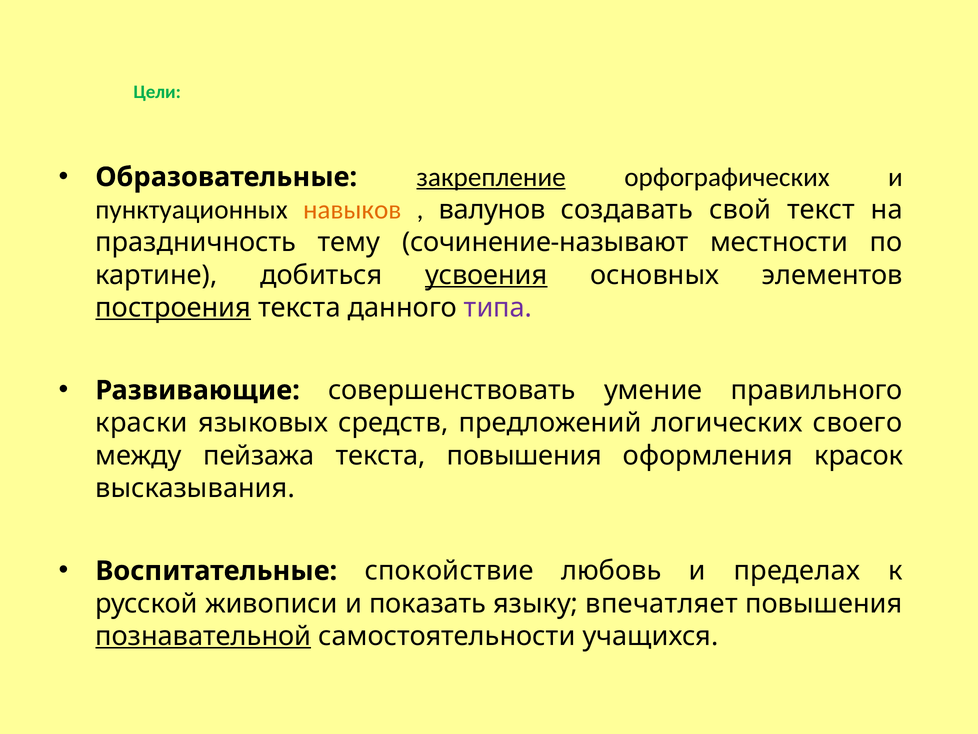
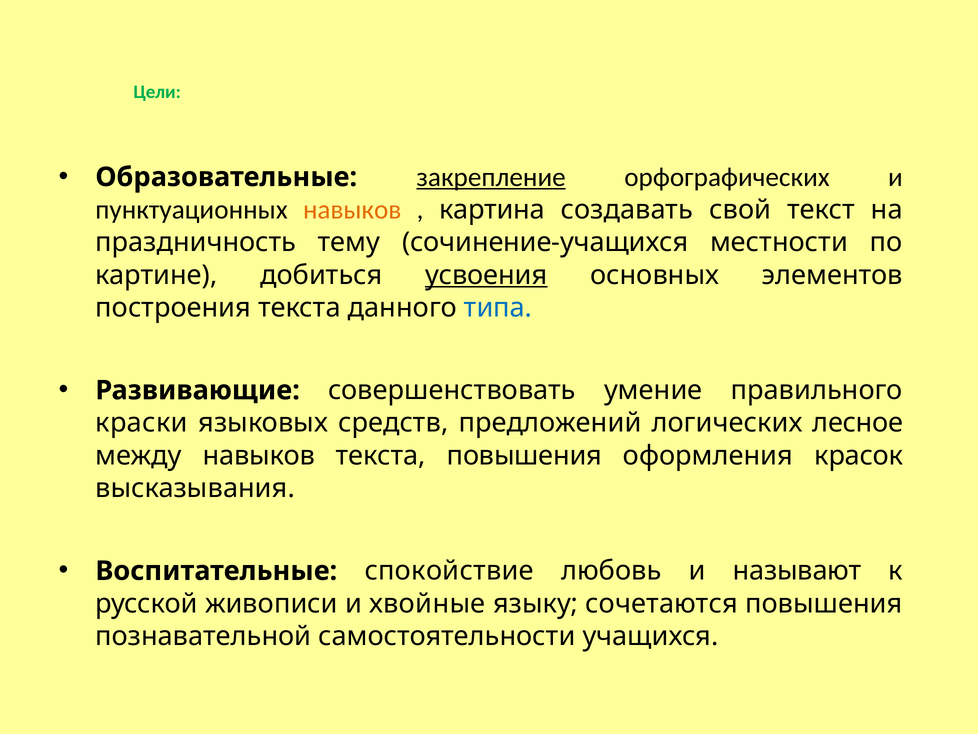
валунов: валунов -> картина (492, 210)
сочинение-называют: сочинение-называют -> сочинение-учащихся (545, 242)
построения underline: present -> none (173, 307)
типа colour: purple -> blue (498, 307)
своего: своего -> лесное (858, 423)
между пейзажа: пейзажа -> навыков (259, 455)
пределах: пределах -> называют (797, 571)
показать: показать -> хвойные (427, 603)
впечатляет: впечатляет -> сочетаются (662, 603)
познавательной underline: present -> none (203, 636)
